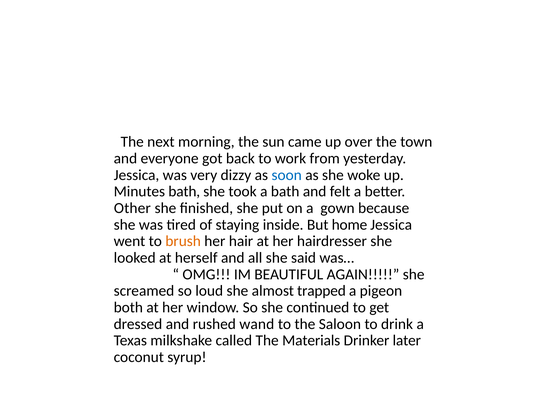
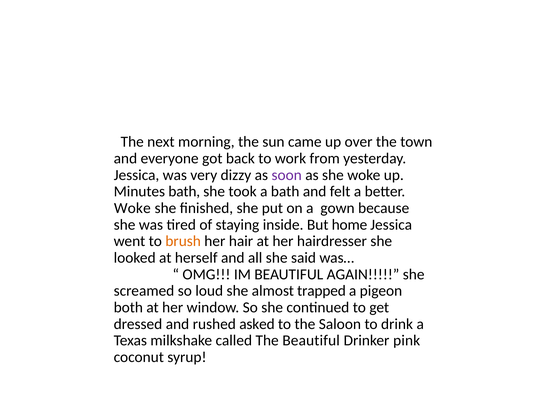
soon colour: blue -> purple (287, 175)
Other: Other -> Woke (132, 208)
wand: wand -> asked (257, 324)
The Materials: Materials -> Beautiful (311, 341)
later: later -> pink (407, 341)
